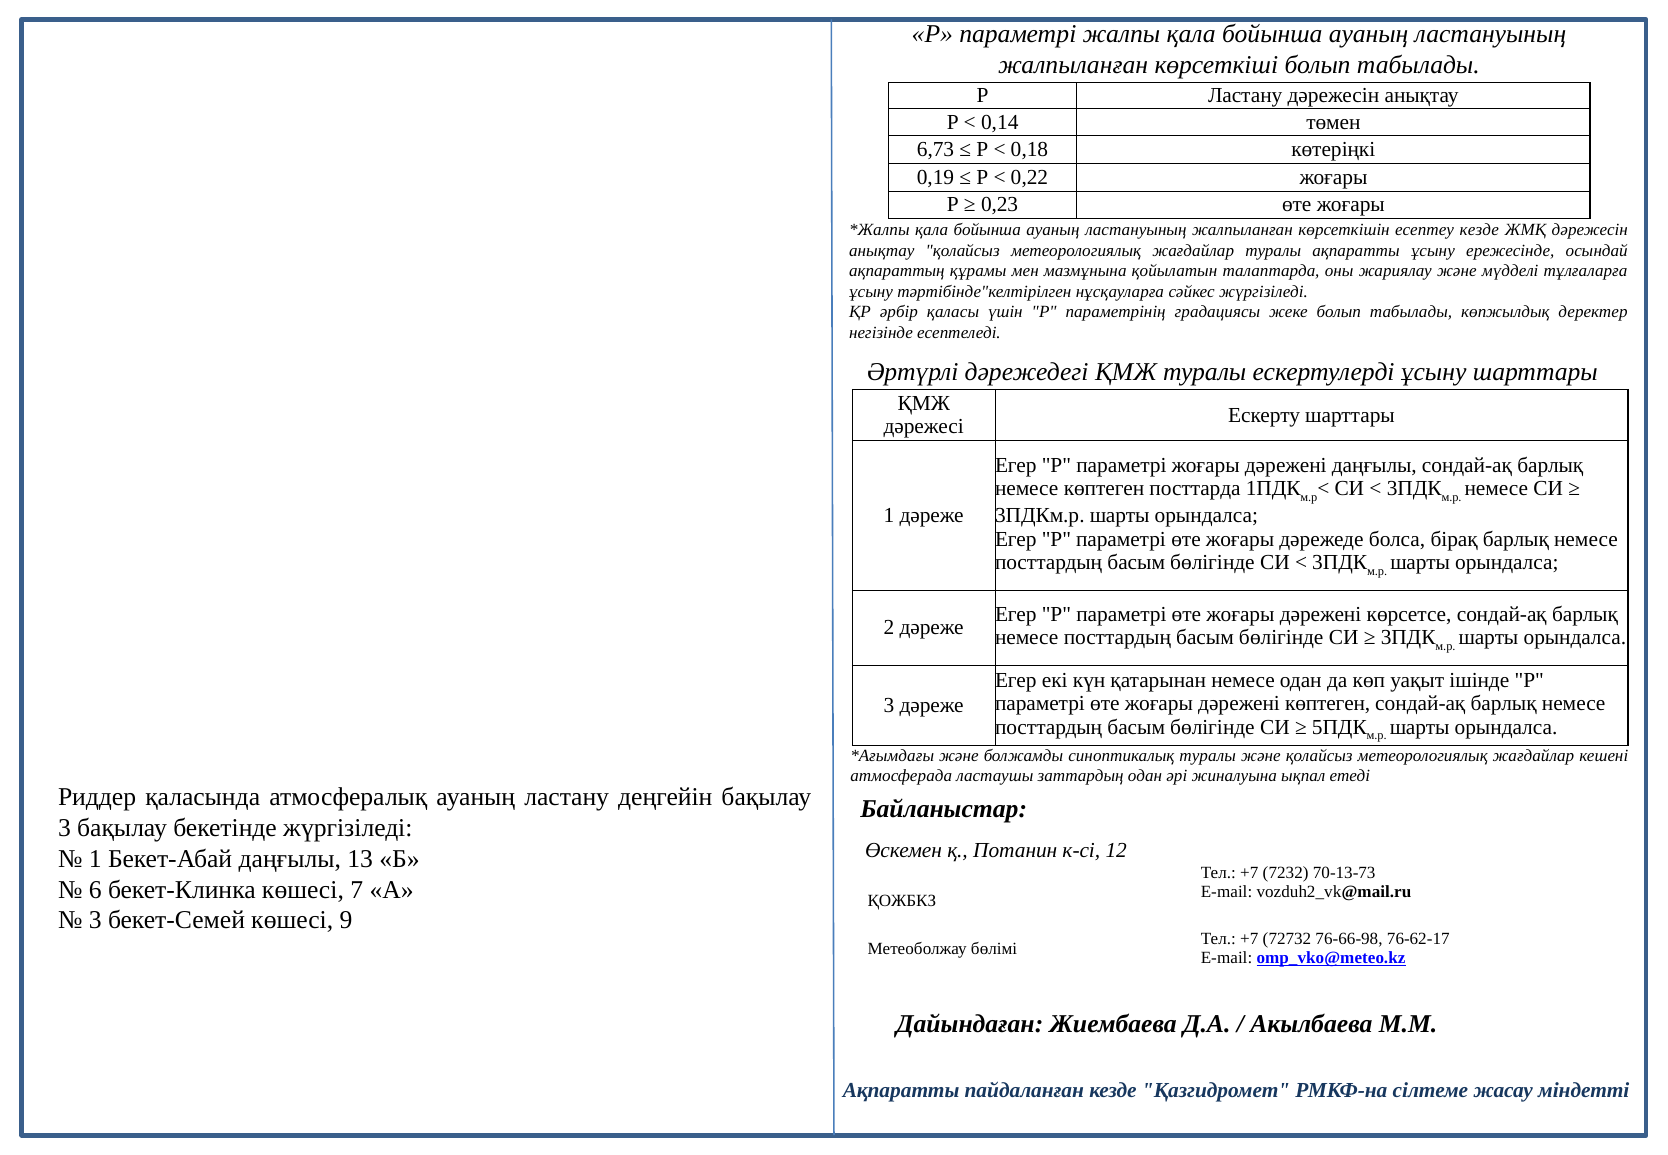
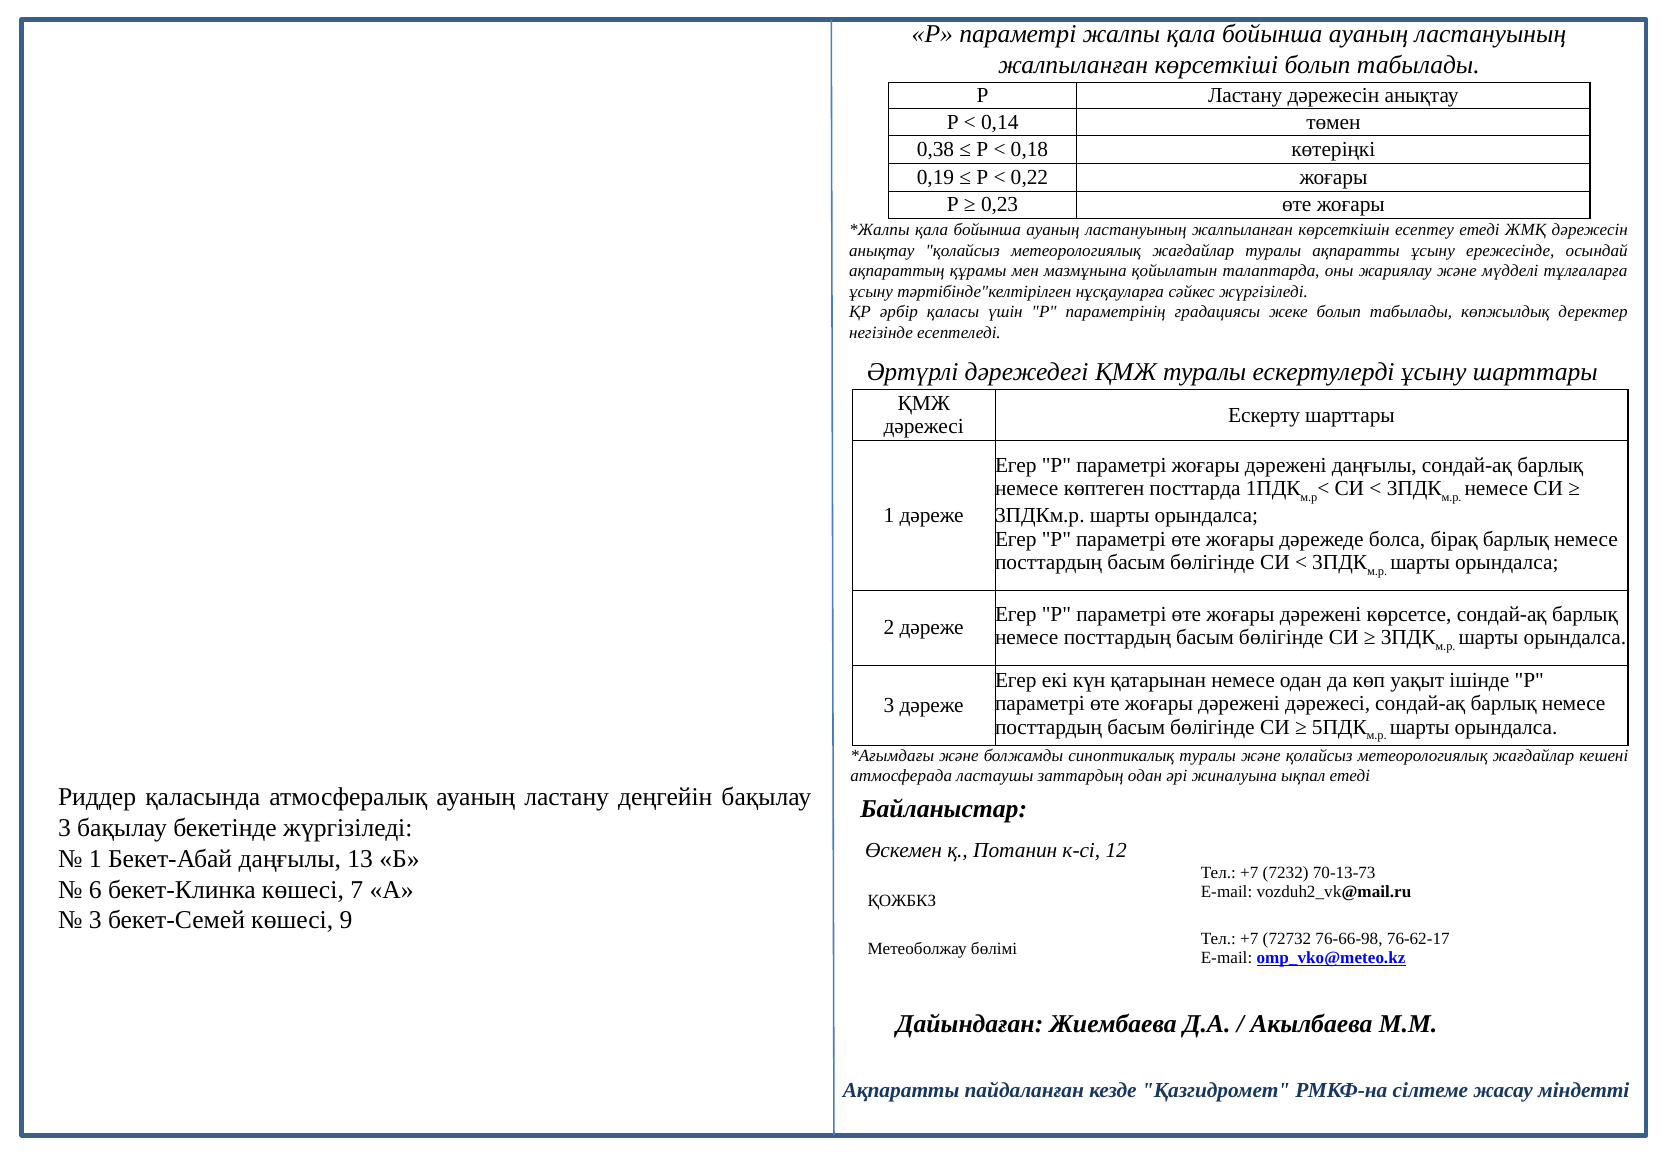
6,73: 6,73 -> 0,38 (935, 149)
есептеу кезде: кезде -> етеді (1479, 230)
дәрежені көптеген: көптеген -> дәрежесі (1328, 704)
